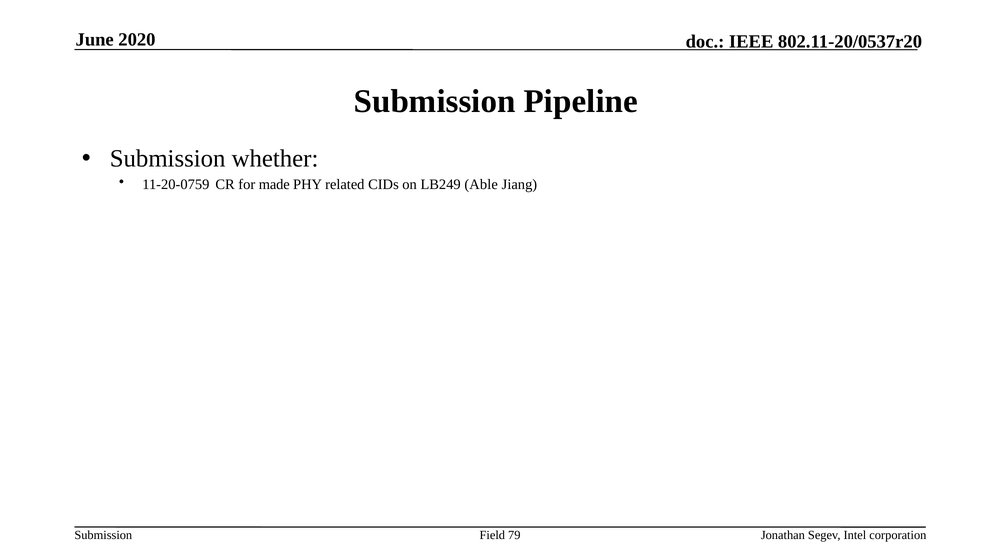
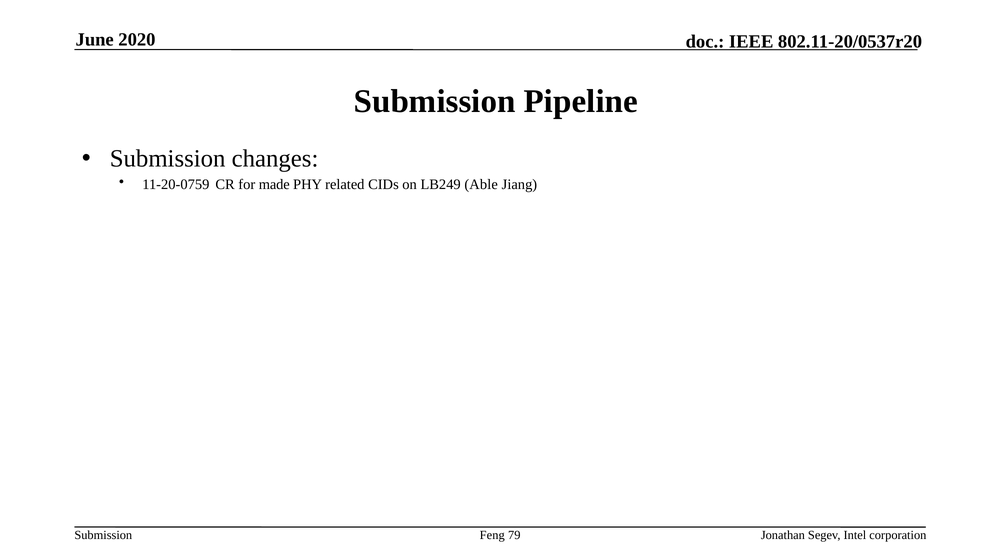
whether: whether -> changes (275, 159)
Field: Field -> Feng (492, 535)
